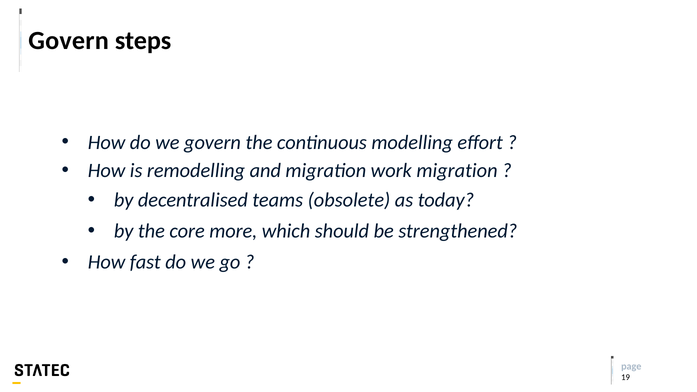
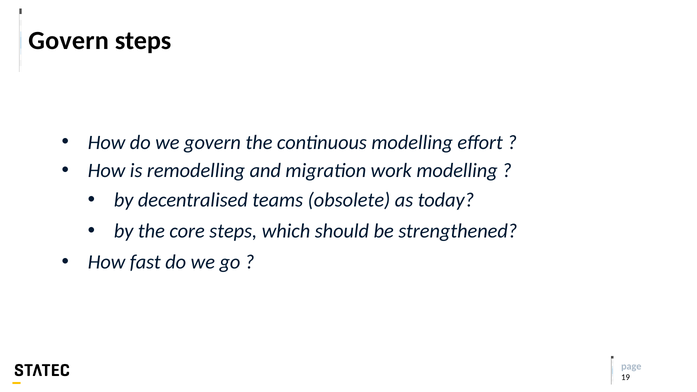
work migration: migration -> modelling (457, 171)
core more: more -> steps (233, 231)
